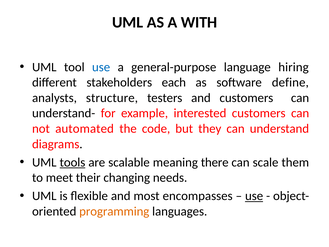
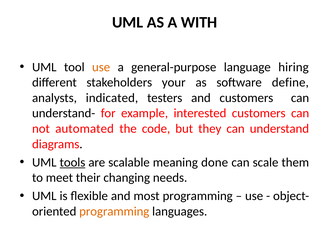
use colour: blue -> orange (101, 67)
each: each -> your (174, 82)
structure: structure -> indicated (112, 98)
there: there -> done (215, 162)
most encompasses: encompasses -> programming (198, 196)
use underline: present -> none (254, 196)
